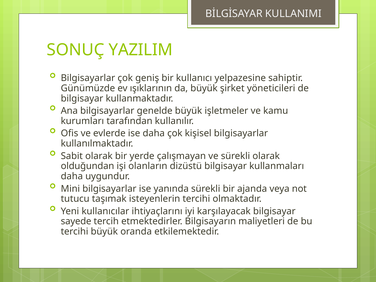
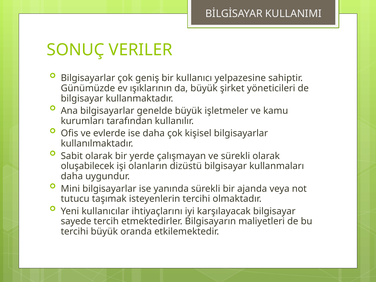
YAZILIM: YAZILIM -> VERILER (141, 50)
olduğundan: olduğundan -> oluşabilecek (88, 166)
